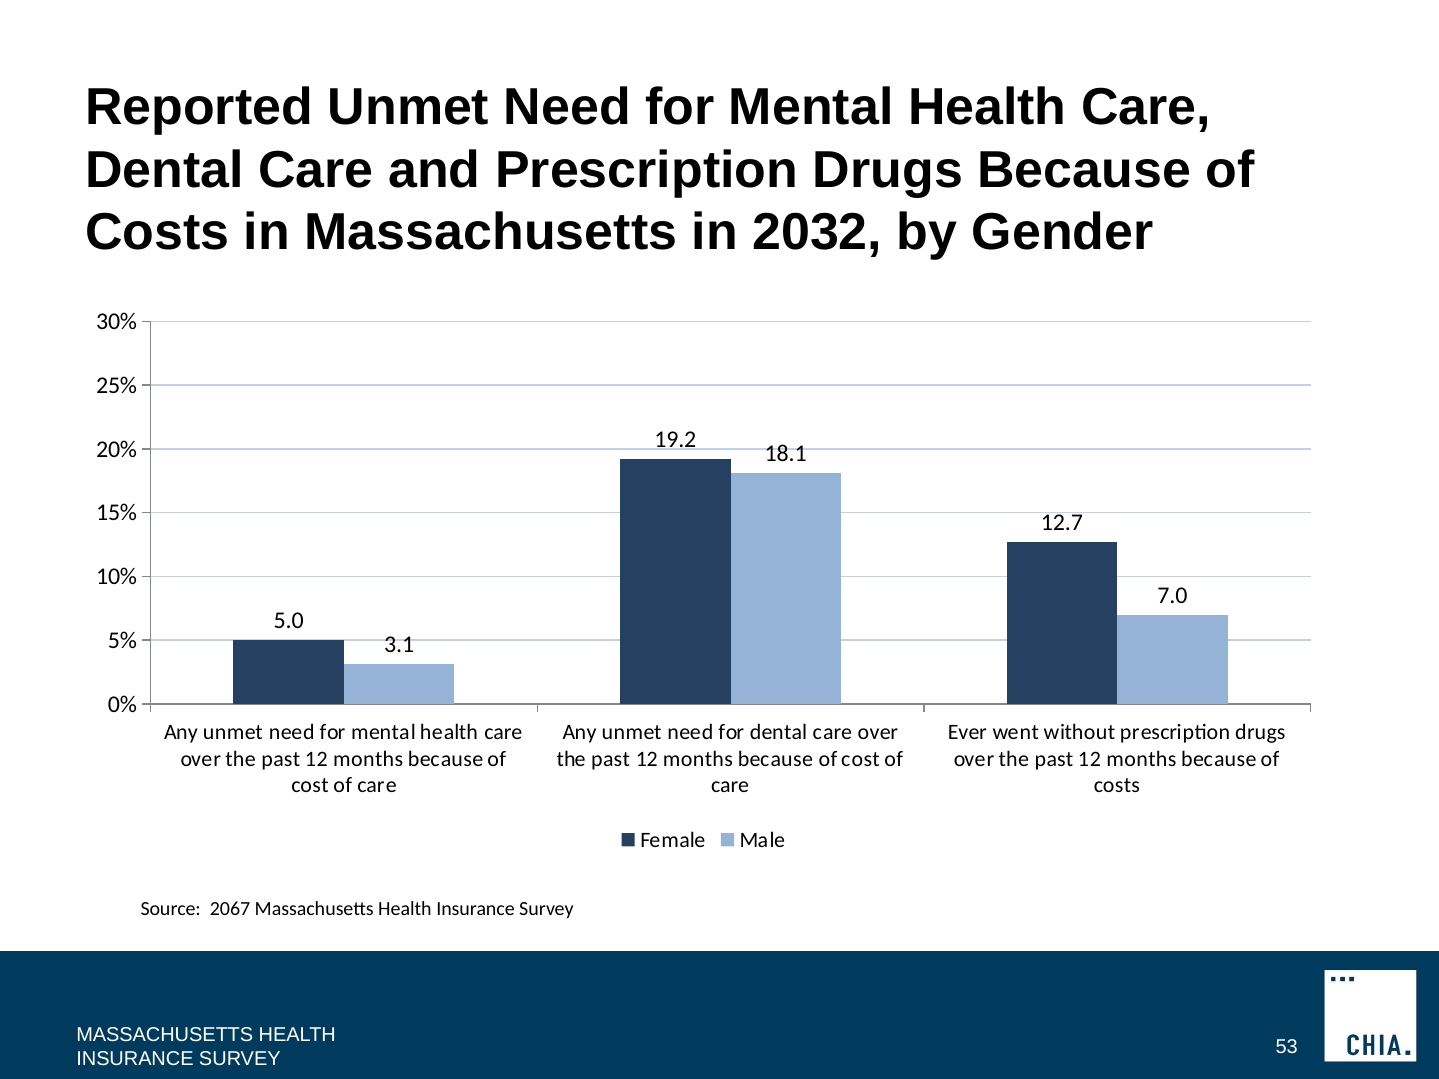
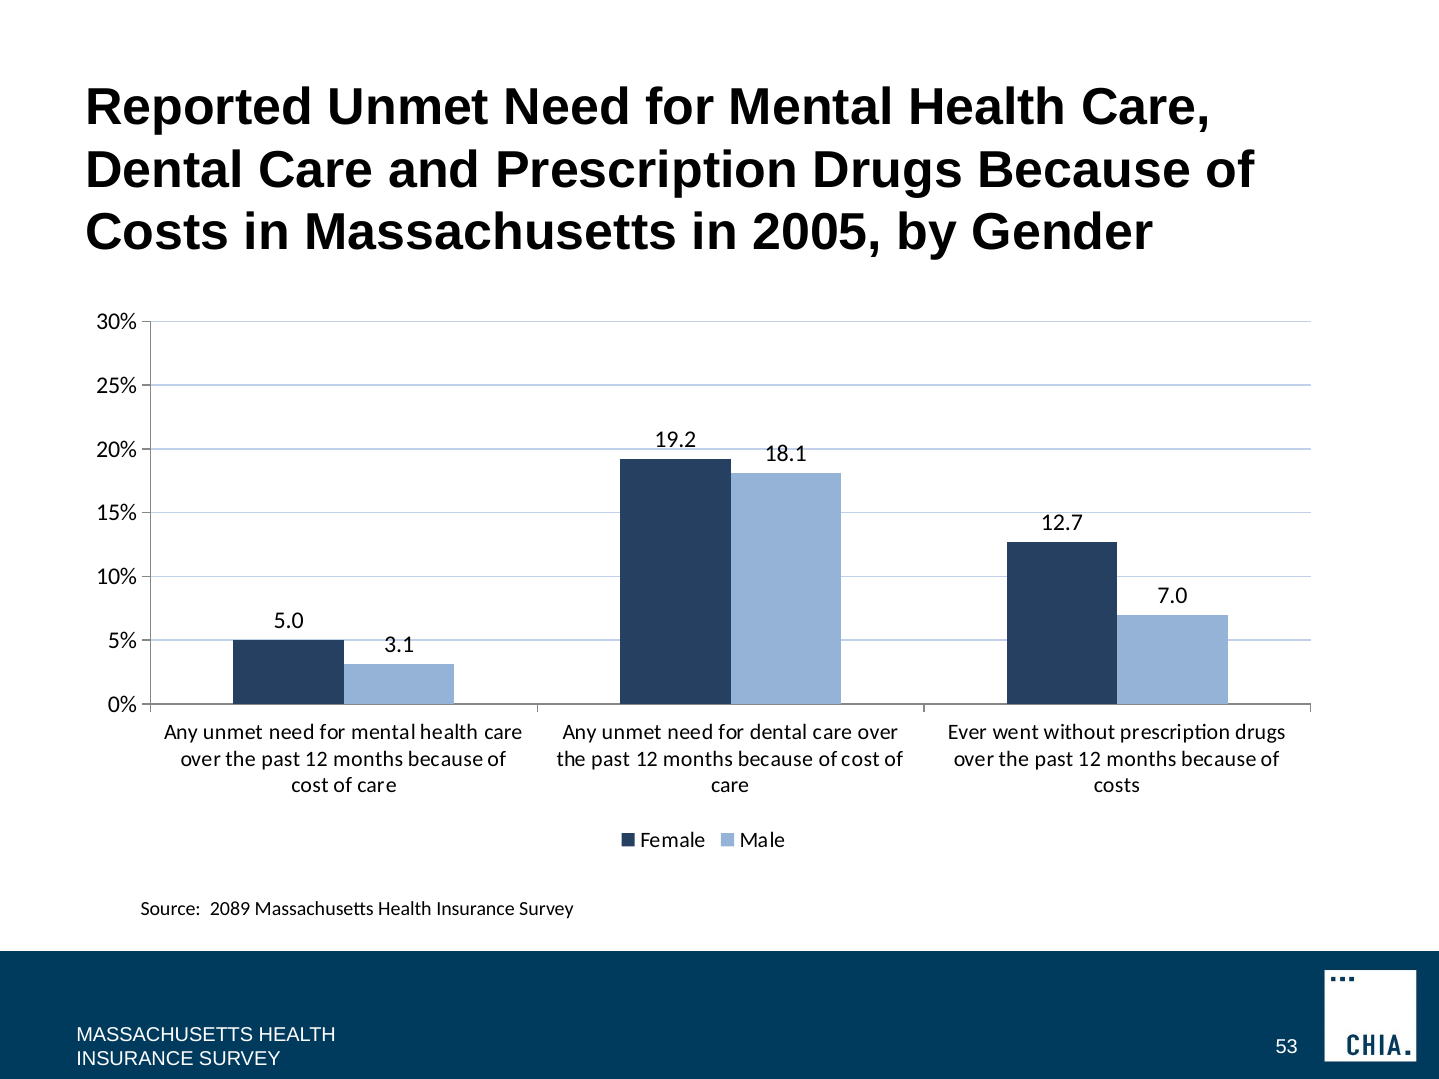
2032: 2032 -> 2005 (817, 232)
2067: 2067 -> 2089 (230, 909)
